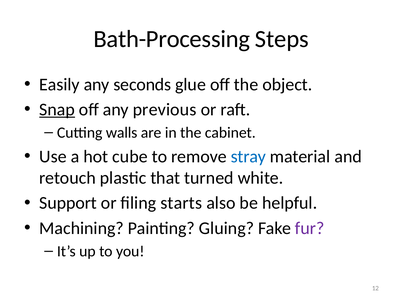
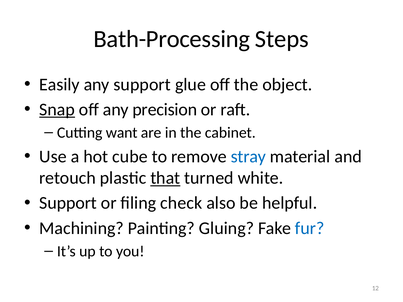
any seconds: seconds -> support (142, 85)
previous: previous -> precision (165, 110)
walls: walls -> want (122, 133)
that underline: none -> present (165, 178)
starts: starts -> check (181, 203)
fur colour: purple -> blue (310, 228)
